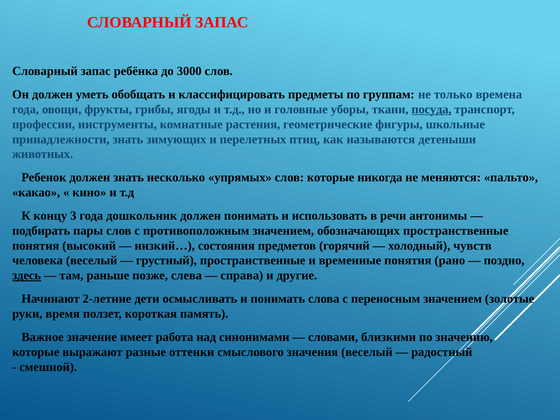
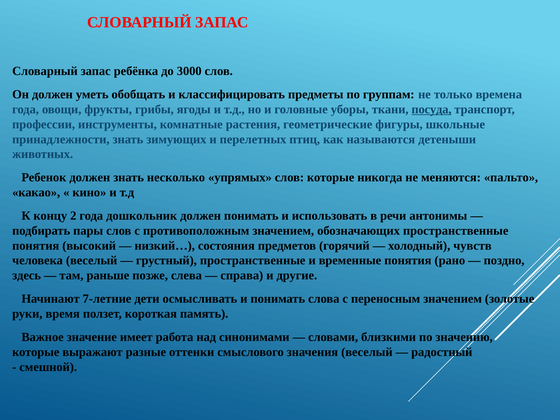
3: 3 -> 2 (73, 216)
здесь underline: present -> none (27, 275)
2-летние: 2-летние -> 7-летние (107, 299)
